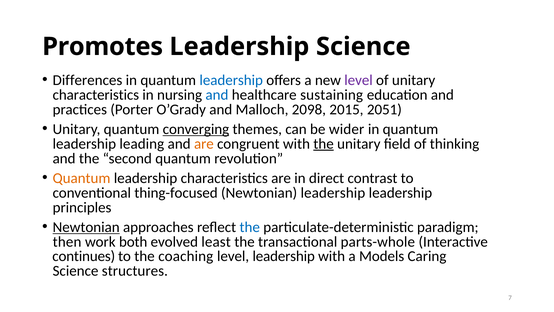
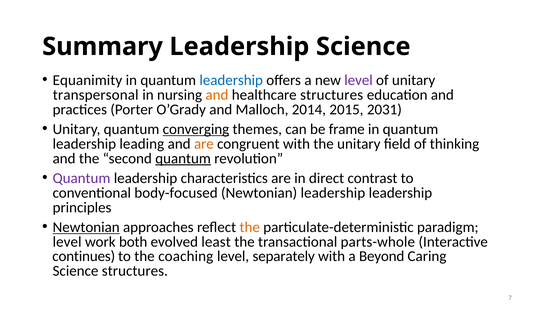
Promotes: Promotes -> Summary (103, 47)
Differences: Differences -> Equanimity (87, 80)
characteristics: characteristics -> transpersonal (96, 95)
and colour: blue -> orange (217, 95)
healthcare sustaining: sustaining -> structures (332, 95)
2098: 2098 -> 2014 (309, 109)
2051: 2051 -> 2031 (384, 109)
wider: wider -> frame (347, 129)
the underline: present -> none (324, 144)
quantum underline: none -> present (183, 158)
Quantum colour: orange -> purple (82, 178)
thing-focused: thing-focused -> body-focused (176, 193)
the colour: blue -> orange (250, 227)
then: then -> level (67, 241)
level leadership: leadership -> separately (284, 256)
Models: Models -> Beyond (382, 256)
